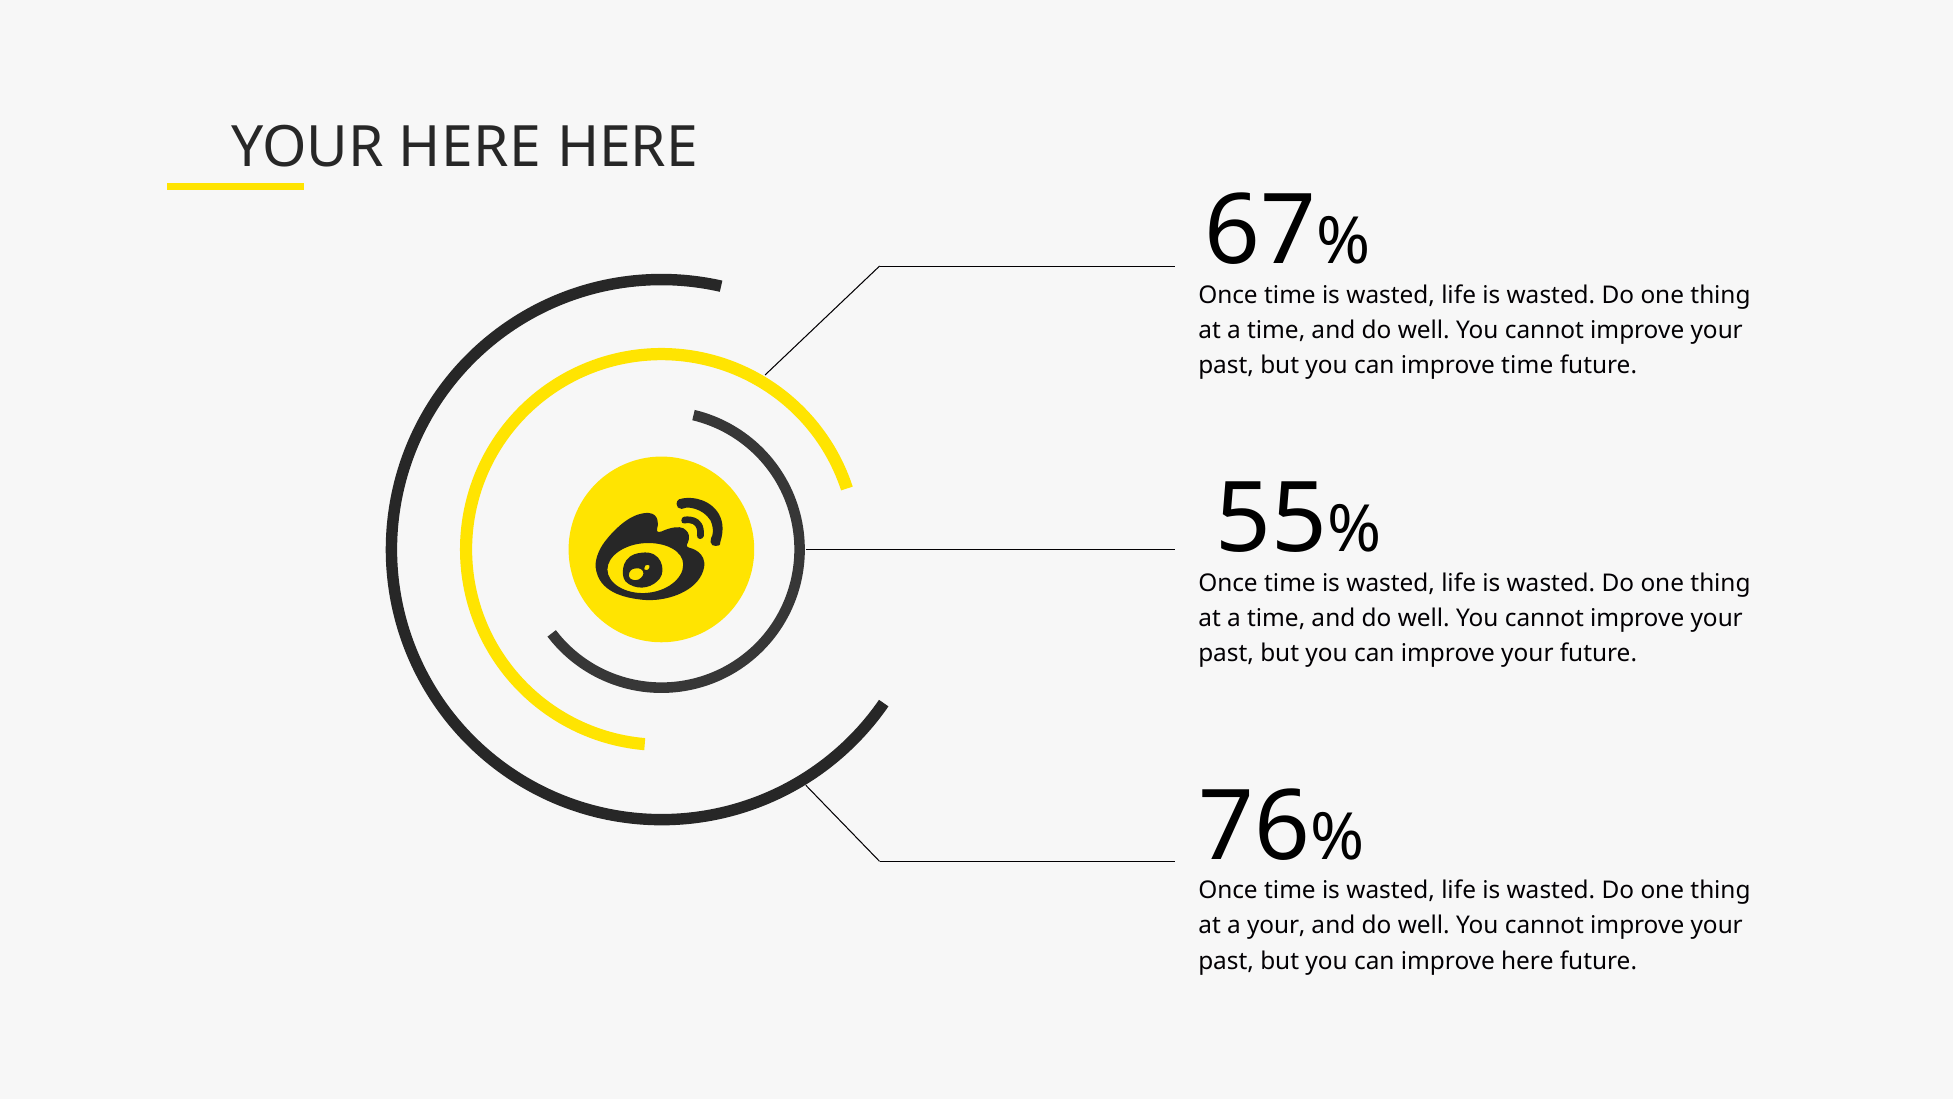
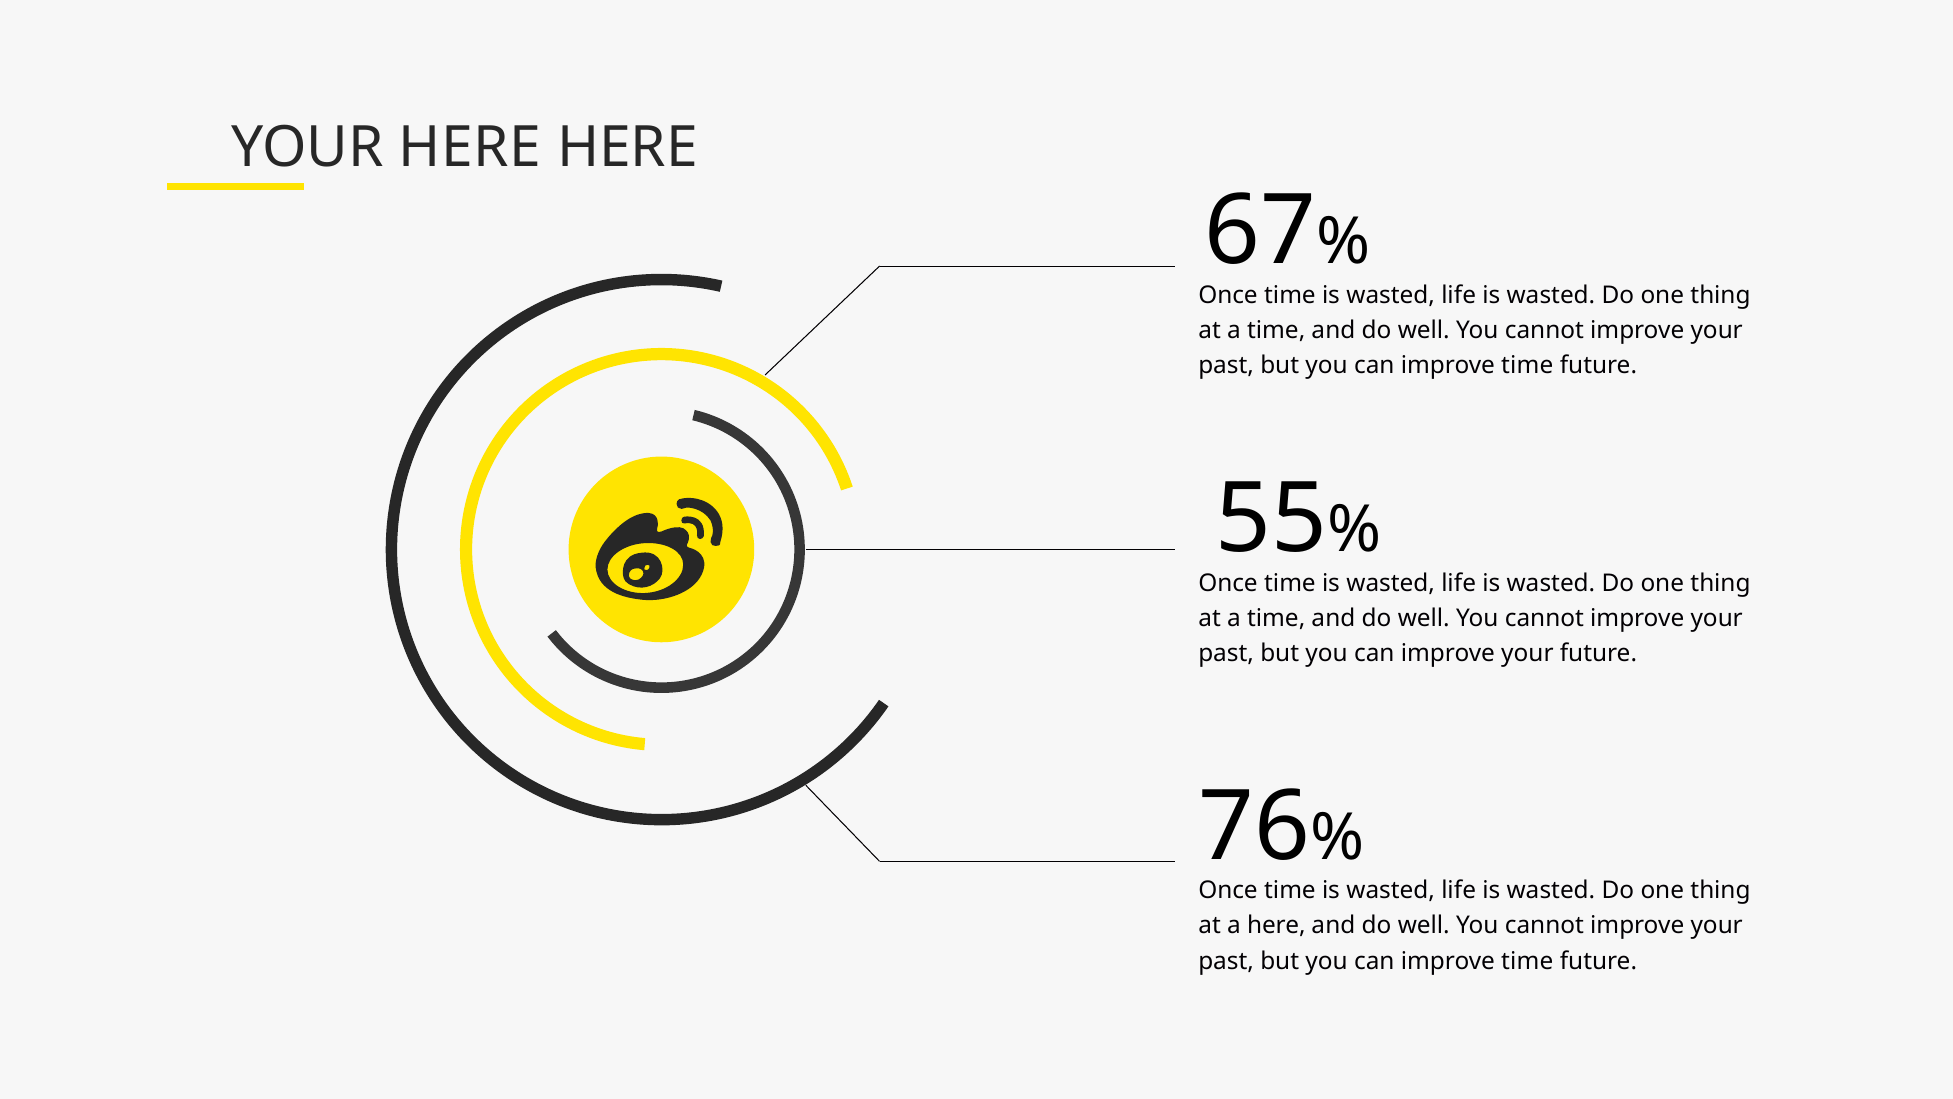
a your: your -> here (1276, 926)
here: here -> time (1527, 961)
